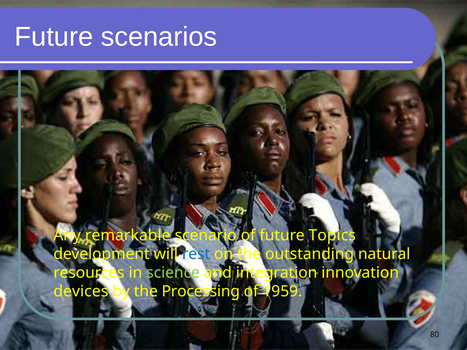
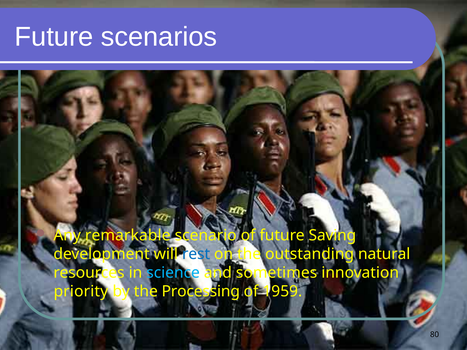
Topics: Topics -> Saving (332, 236)
science colour: light green -> light blue (173, 273)
integration: integration -> sometimes (277, 273)
devices: devices -> priority (81, 292)
